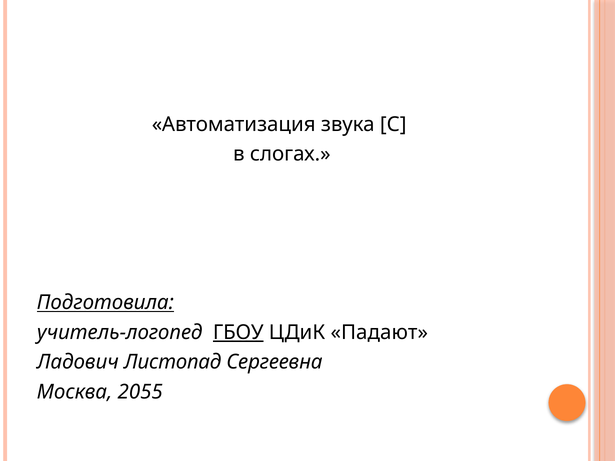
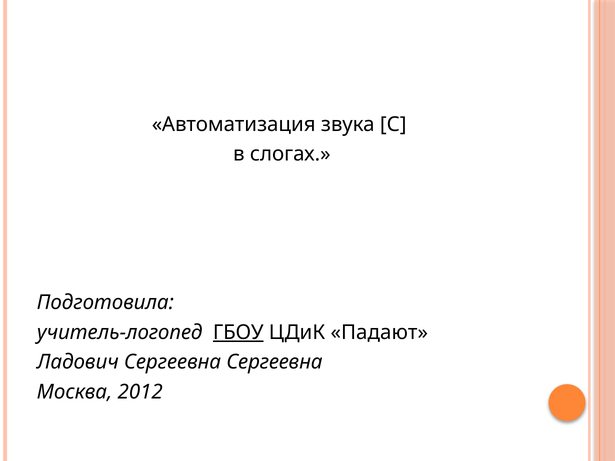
Подготовила underline: present -> none (105, 303)
Ладович Листопад: Листопад -> Сергеевна (173, 362)
2055: 2055 -> 2012 (140, 392)
